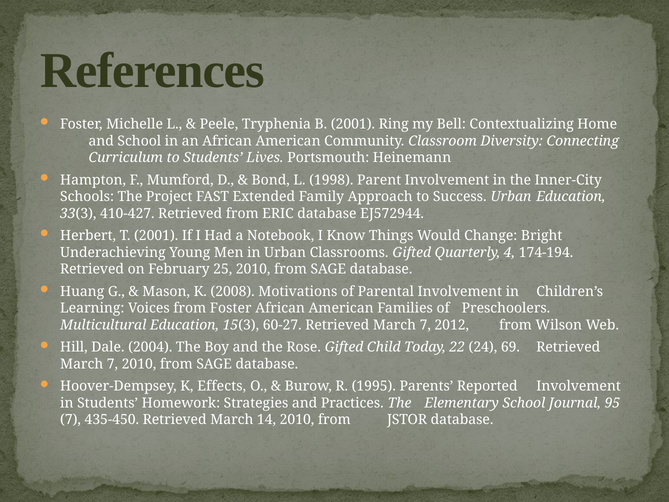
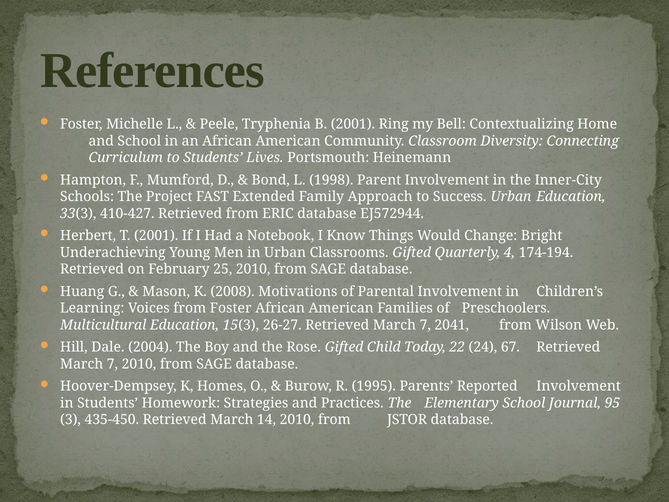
60-27: 60-27 -> 26-27 (282, 325)
2012: 2012 -> 2041 (452, 325)
69: 69 -> 67 (510, 347)
Effects: Effects -> Homes (222, 386)
7: 7 -> 3 (71, 420)
